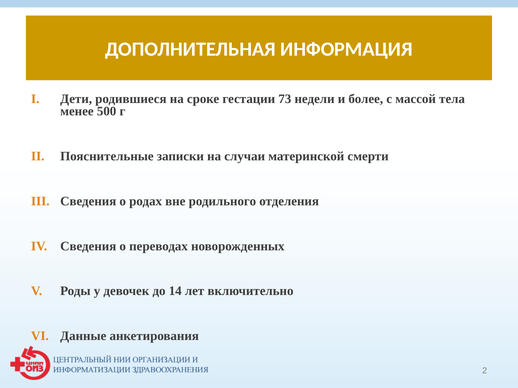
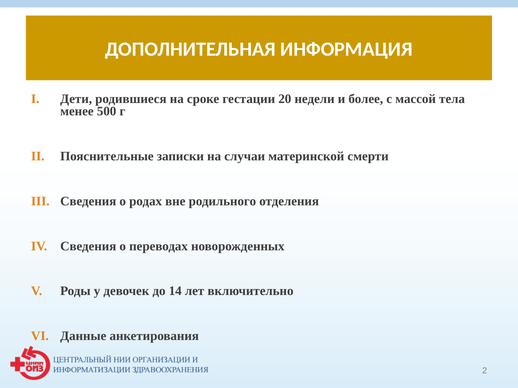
73: 73 -> 20 (285, 99)
